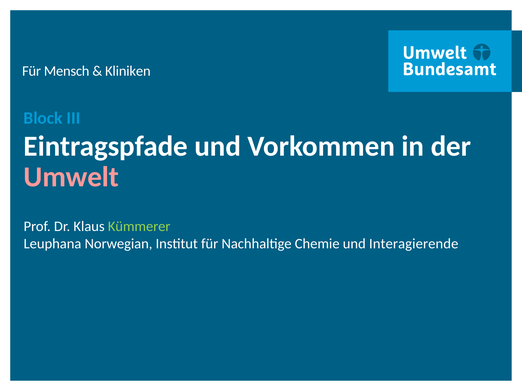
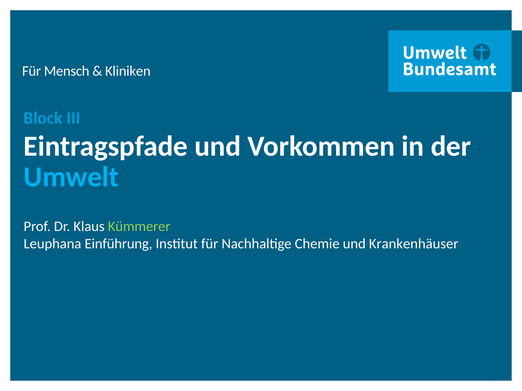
Umwelt colour: pink -> light blue (71, 177)
Norwegian: Norwegian -> Einführung (119, 244)
Interagierende: Interagierende -> Krankenhäuser (414, 244)
